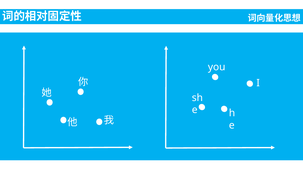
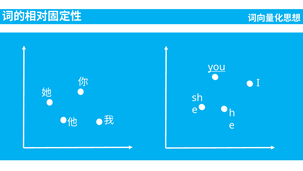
you underline: none -> present (217, 67)
